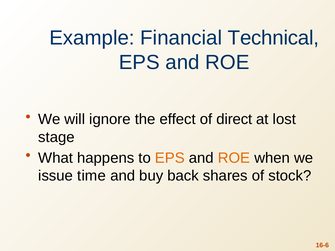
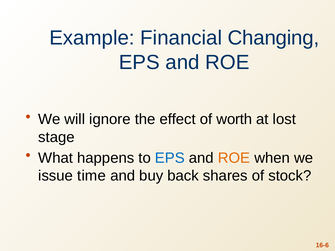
Technical: Technical -> Changing (273, 38)
direct: direct -> worth (234, 119)
EPS colour: orange -> blue (170, 158)
